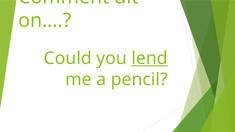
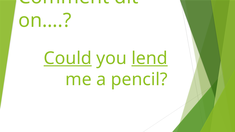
Could underline: none -> present (68, 58)
